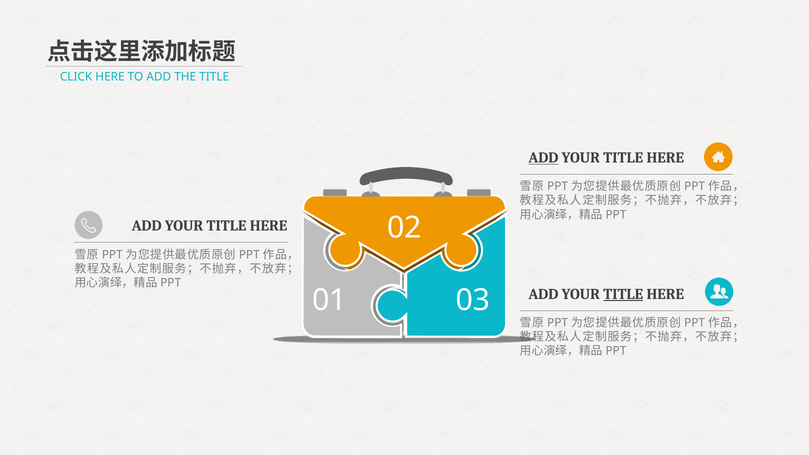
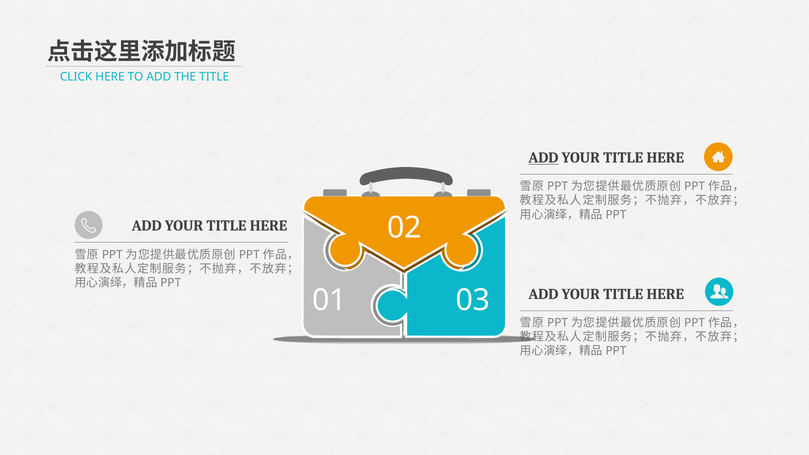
TITLE underline: present -> none (623, 294)
